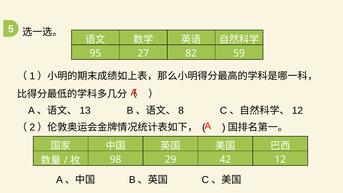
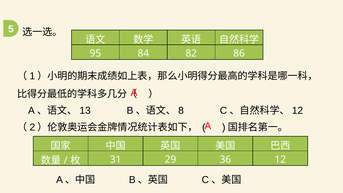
27: 27 -> 84 (143, 53)
59: 59 -> 86 (239, 53)
98: 98 -> 31 (116, 159)
42: 42 -> 36 (225, 159)
